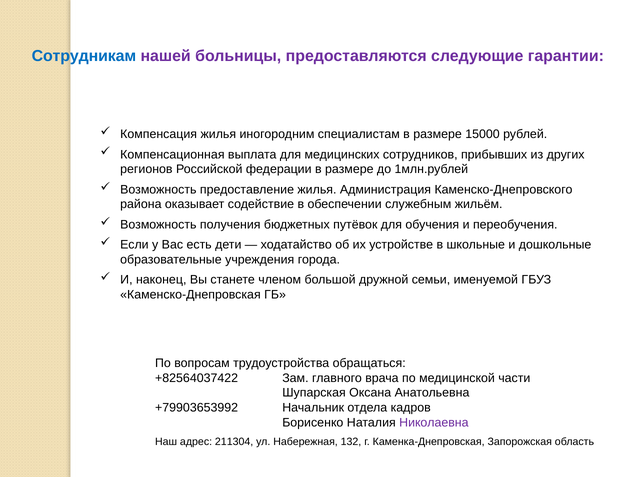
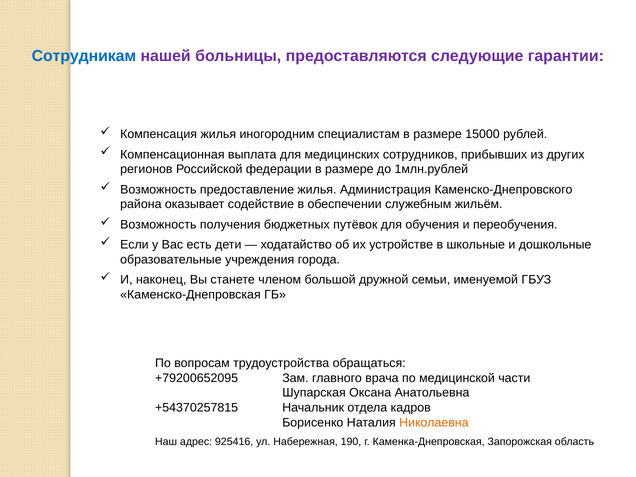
+82564037422: +82564037422 -> +79200652095 (197, 378)
+79903653992: +79903653992 -> +54370257815 (197, 408)
Николаевна colour: purple -> orange (434, 423)
211304: 211304 -> 925416 (234, 442)
132: 132 -> 190 (351, 442)
